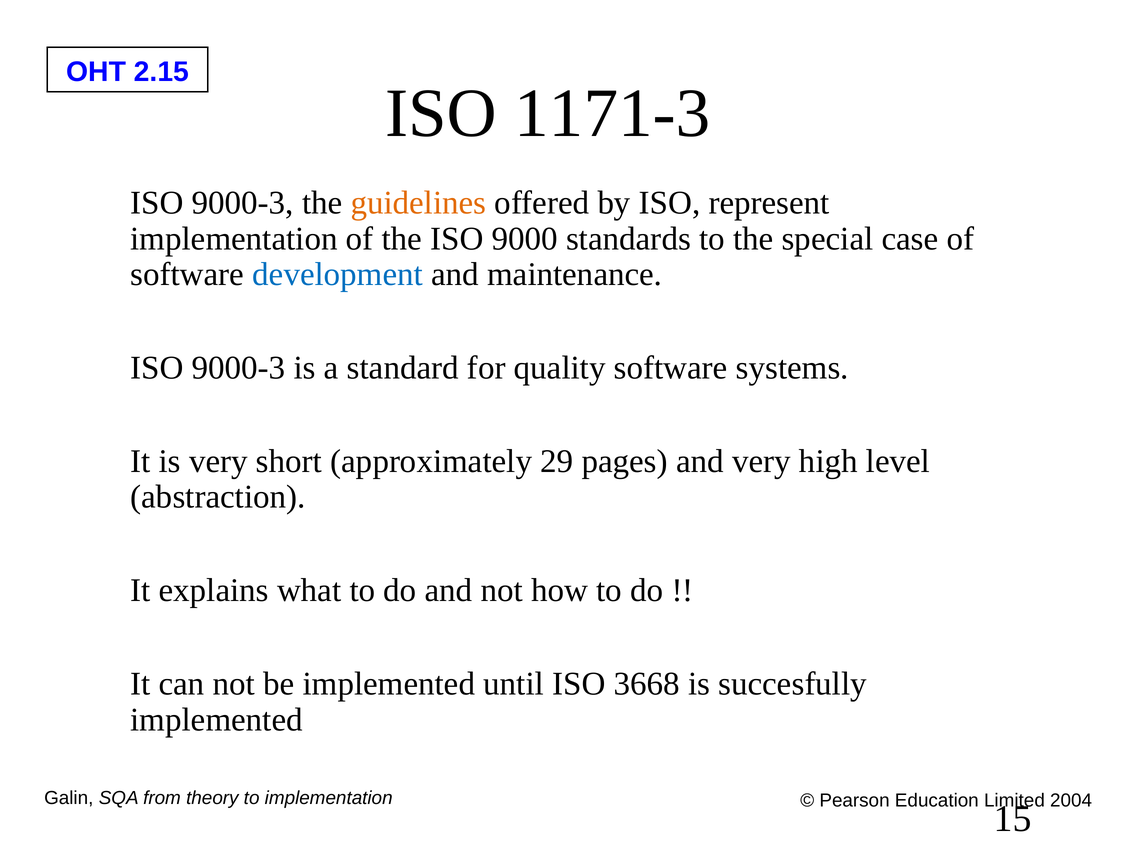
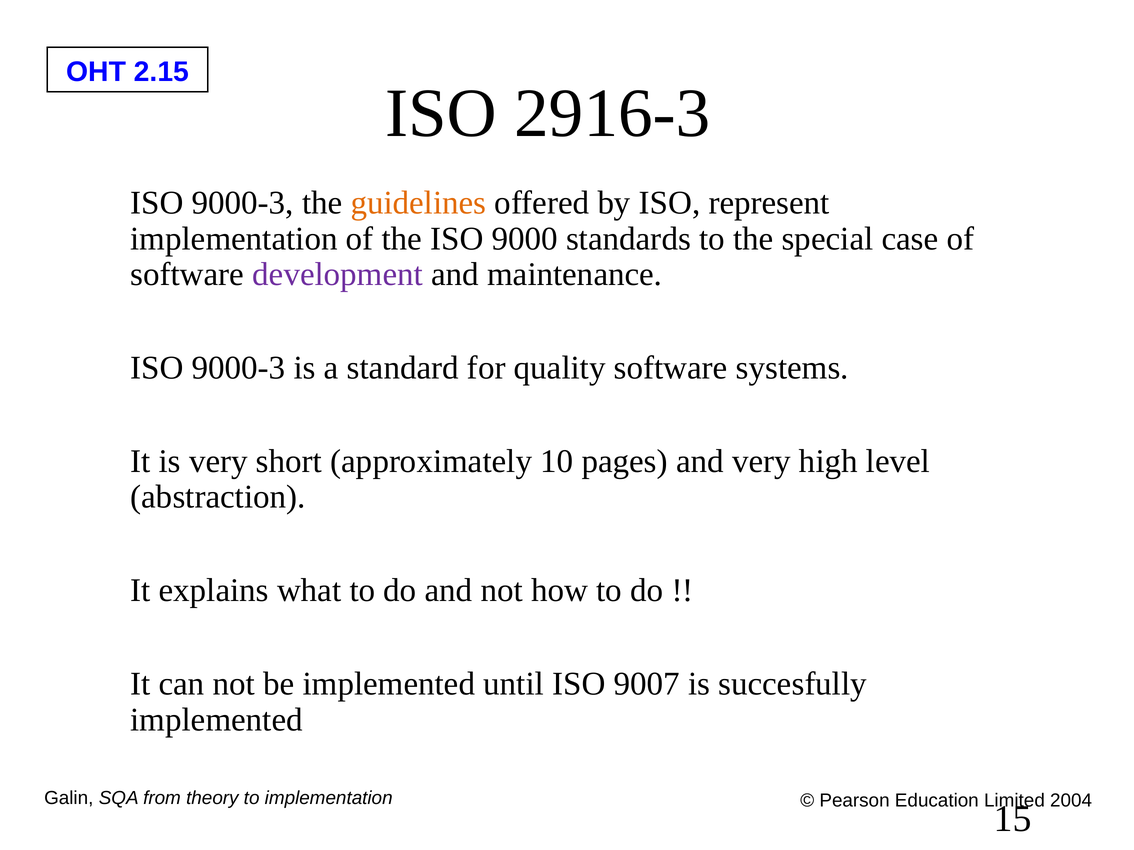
1171-3: 1171-3 -> 2916-3 (612, 114)
development colour: blue -> purple (338, 274)
29: 29 -> 10 (557, 462)
3668: 3668 -> 9007 (647, 684)
